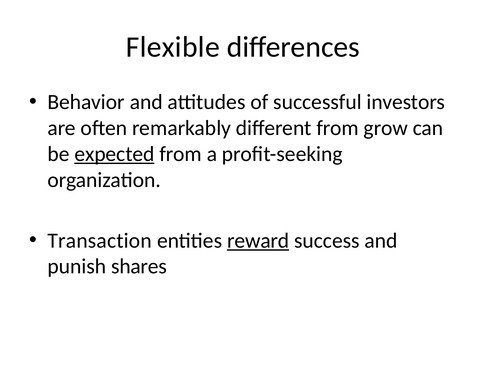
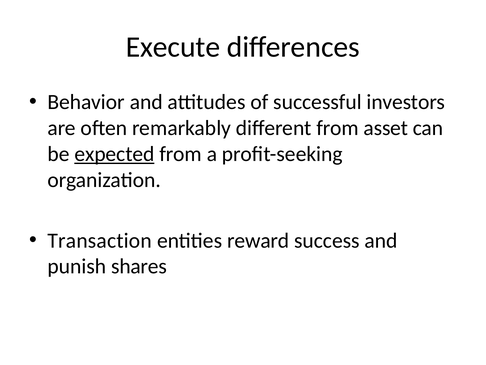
Flexible: Flexible -> Execute (173, 47)
grow: grow -> asset (386, 128)
reward underline: present -> none (258, 240)
